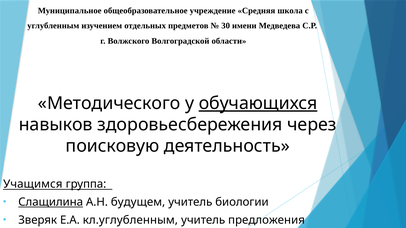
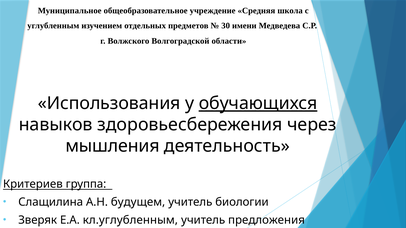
Методического: Методического -> Использования (109, 104)
поисковую: поисковую -> мышления (113, 146)
Учащимся: Учащимся -> Критериев (33, 184)
Слащилина underline: present -> none (51, 202)
